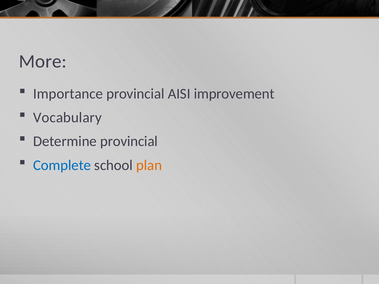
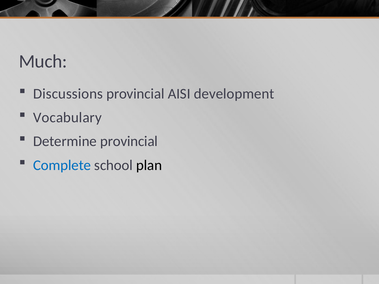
More: More -> Much (43, 61)
Importance: Importance -> Discussions (68, 94)
improvement: improvement -> development (234, 94)
plan colour: orange -> black (149, 165)
